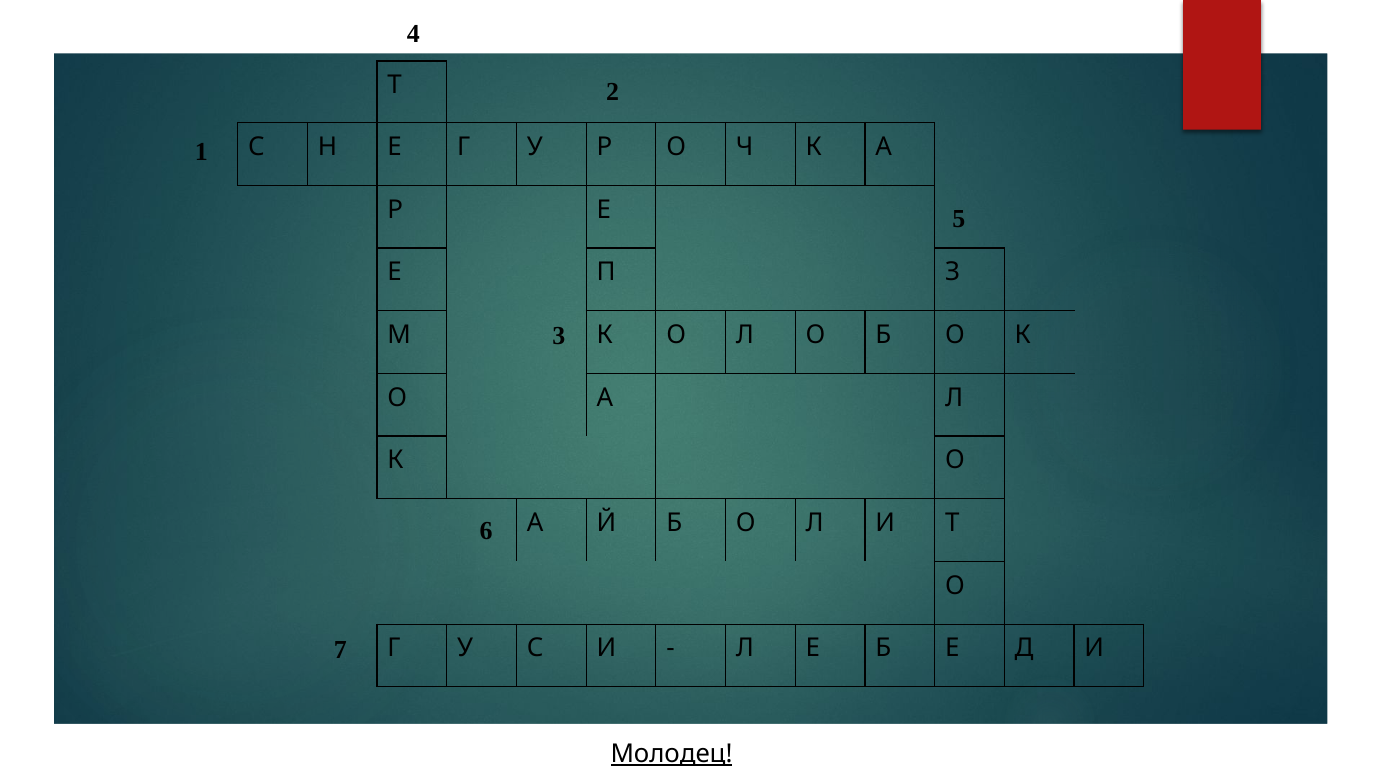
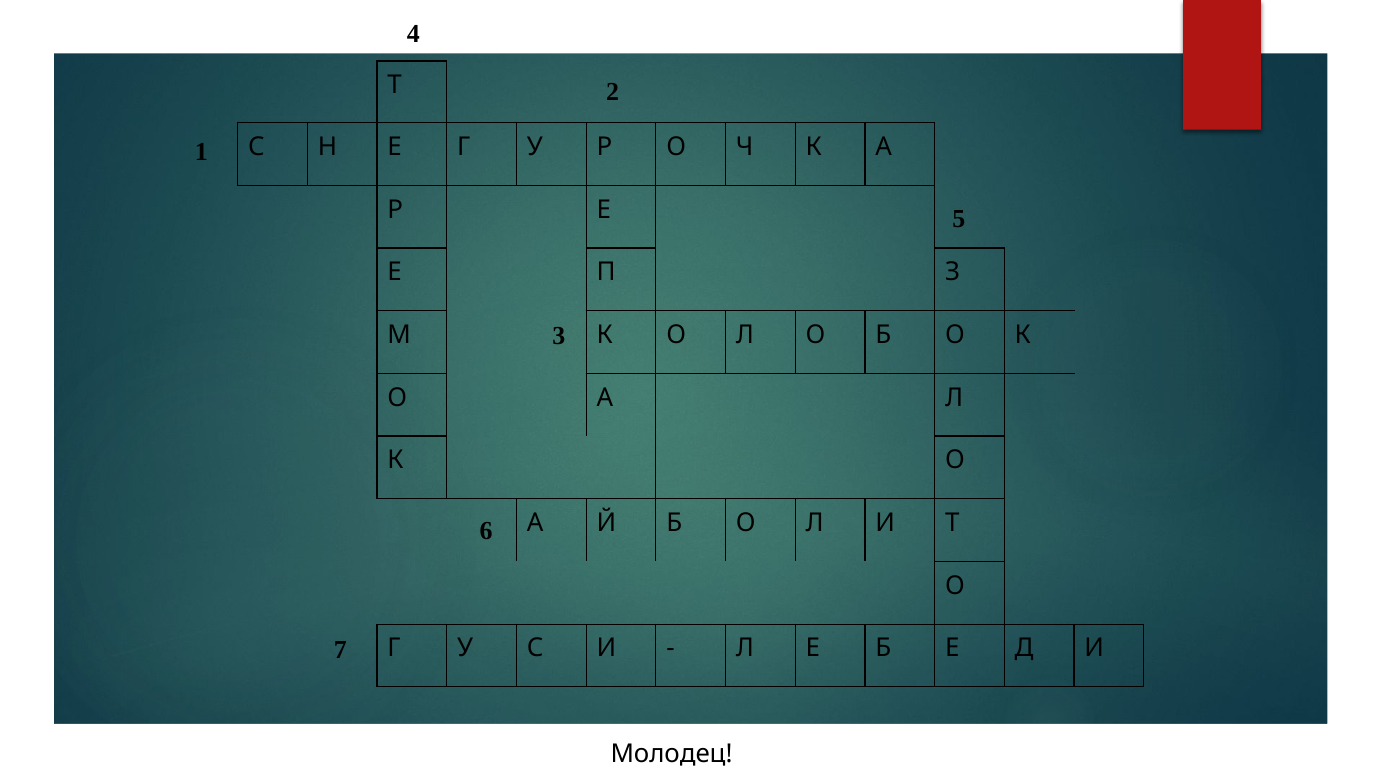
Молодец underline: present -> none (672, 753)
